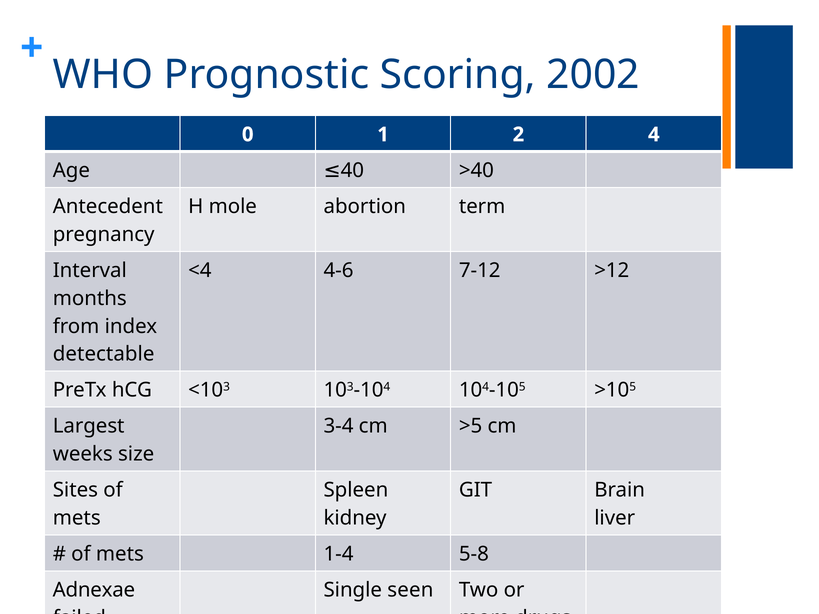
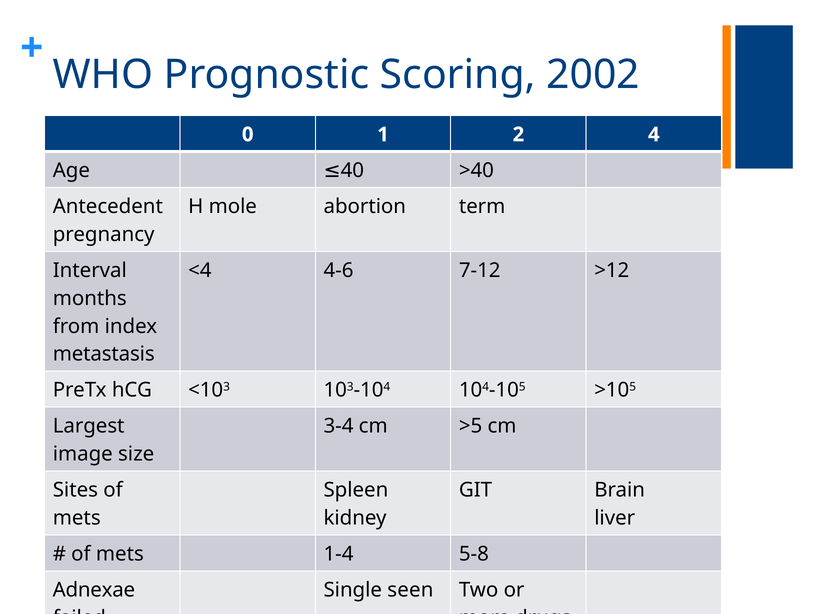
detectable: detectable -> metastasis (104, 354)
weeks: weeks -> image (83, 454)
